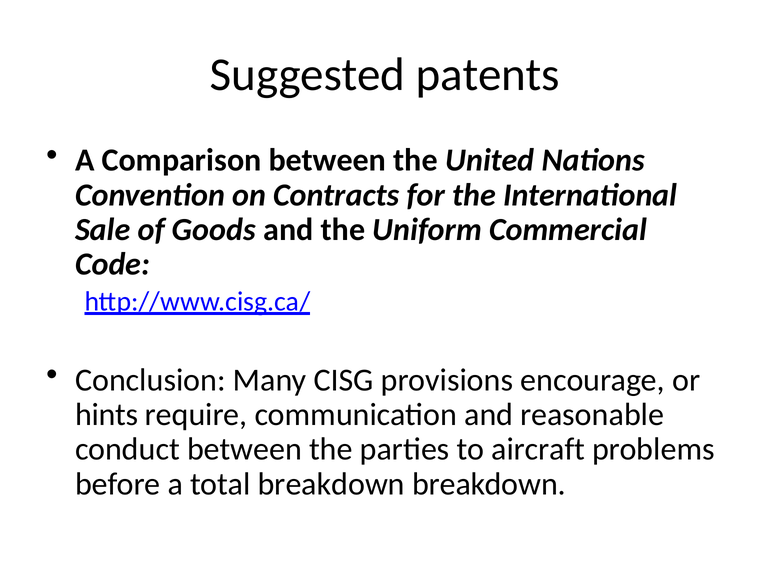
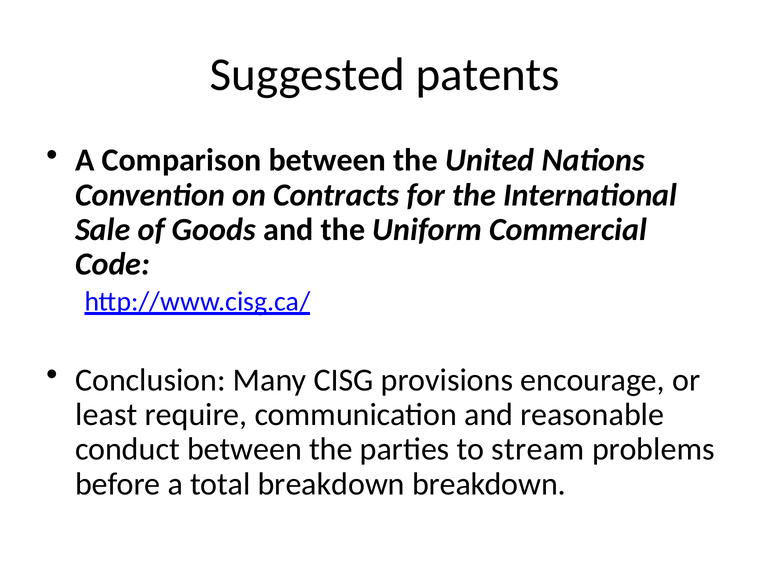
hints: hints -> least (106, 414)
aircraft: aircraft -> stream (538, 449)
